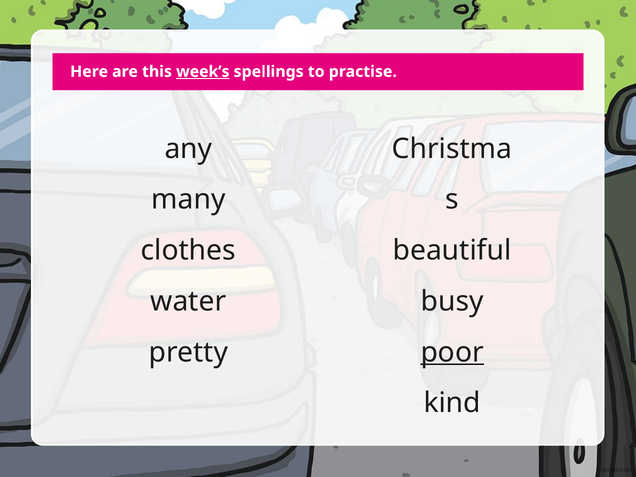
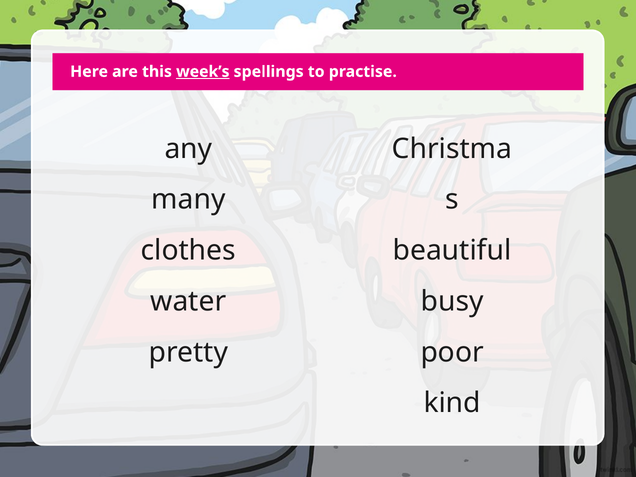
poor underline: present -> none (452, 352)
